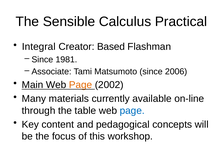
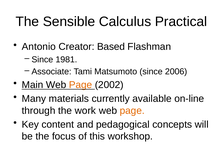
Integral: Integral -> Antonio (39, 47)
table: table -> work (85, 111)
page colour: blue -> orange (132, 111)
